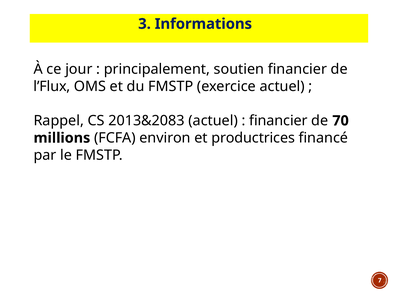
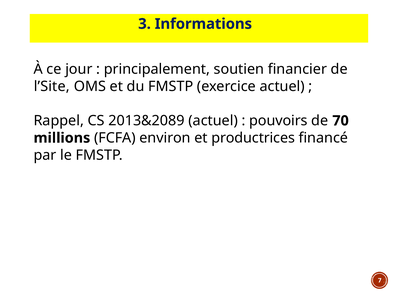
l’Flux: l’Flux -> l’Site (52, 86)
2013&2083: 2013&2083 -> 2013&2089 (146, 121)
financier: financier -> pouvoirs (278, 121)
